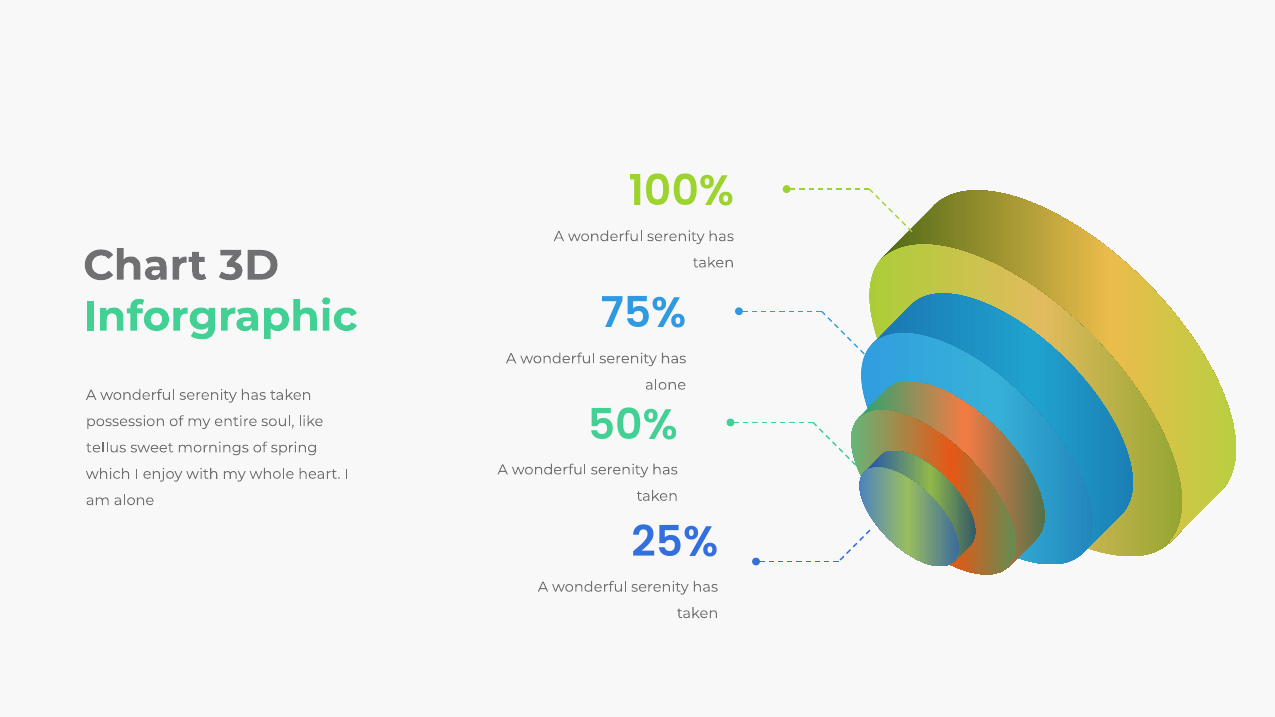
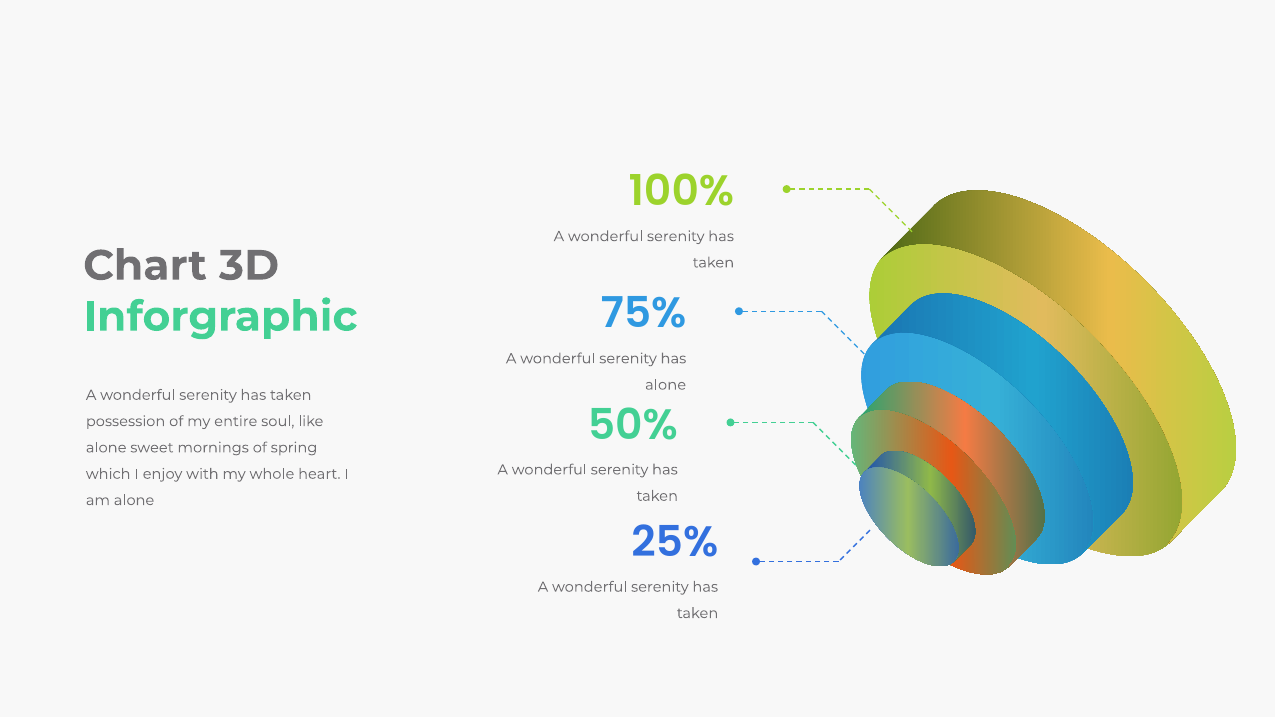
tellus: tellus -> alone (106, 448)
